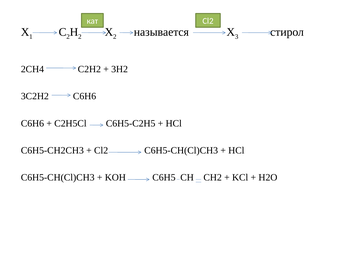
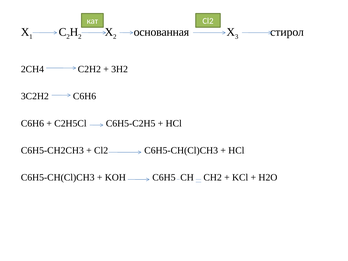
называется: называется -> основанная (161, 32)
